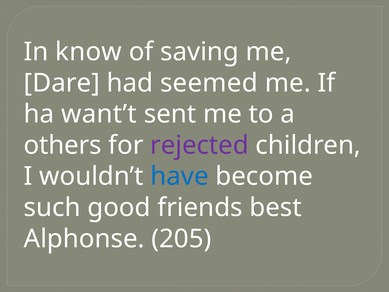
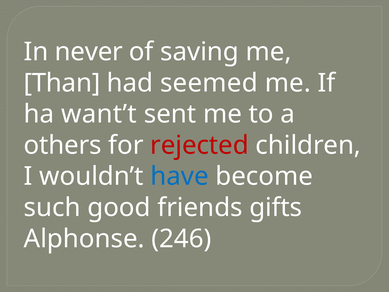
know: know -> never (89, 52)
Dare: Dare -> Than (62, 83)
rejected colour: purple -> red (199, 145)
best: best -> gifts (276, 207)
205: 205 -> 246 (181, 239)
